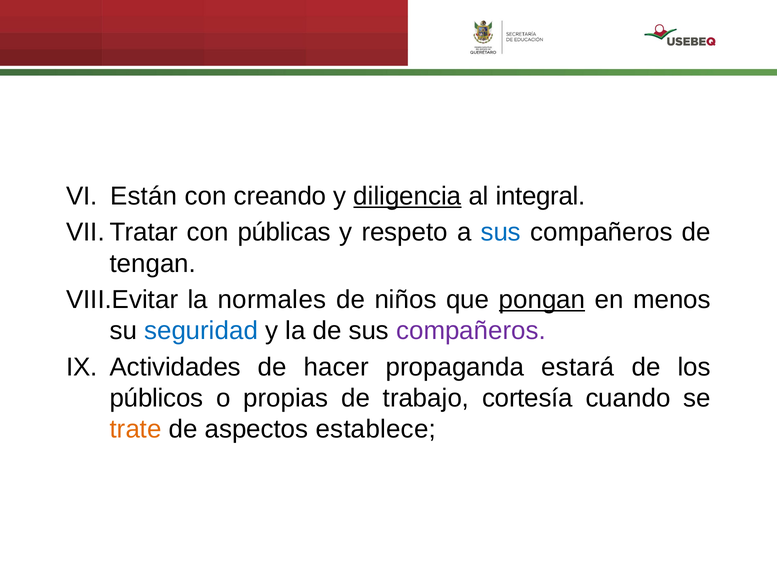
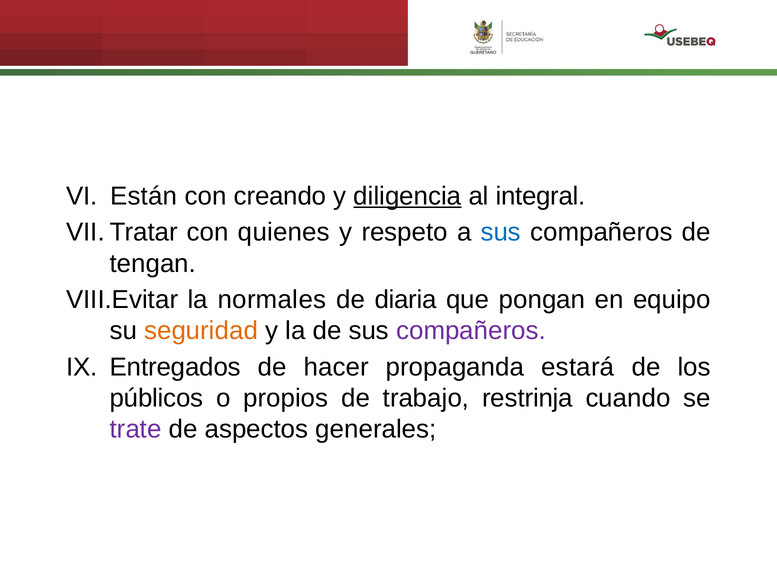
públicas: públicas -> quienes (284, 232)
niños: niños -> diaria (406, 300)
pongan underline: present -> none (542, 300)
menos: menos -> equipo (672, 300)
seguridad colour: blue -> orange (201, 331)
Actividades: Actividades -> Entregados (175, 367)
propias: propias -> propios (286, 398)
cortesía: cortesía -> restrinja (527, 398)
trate colour: orange -> purple (136, 429)
establece: establece -> generales (376, 429)
